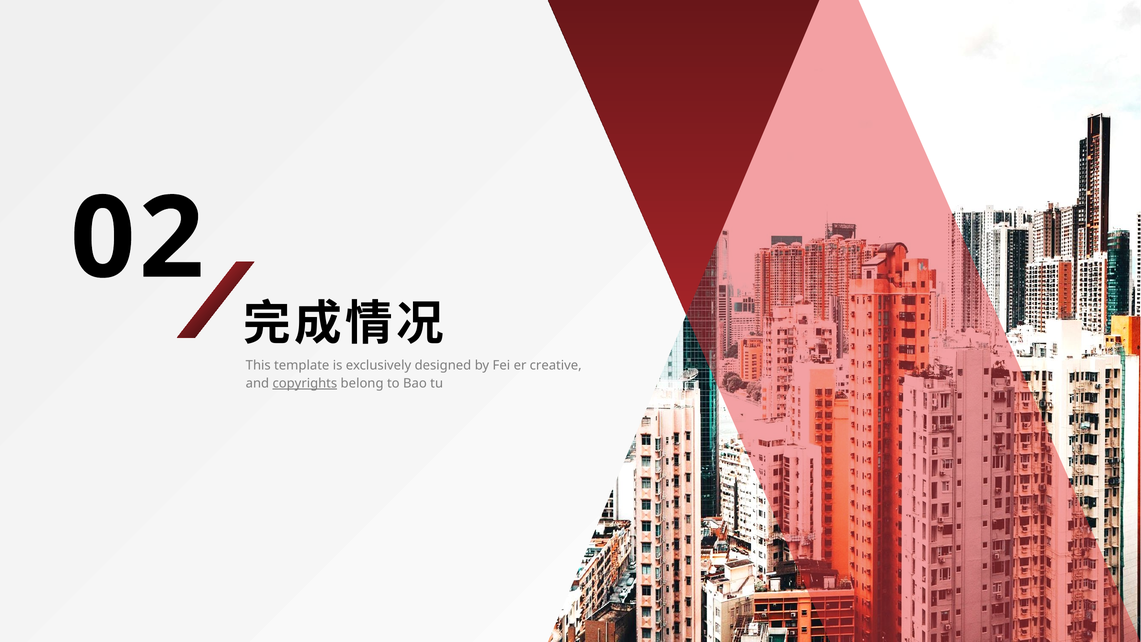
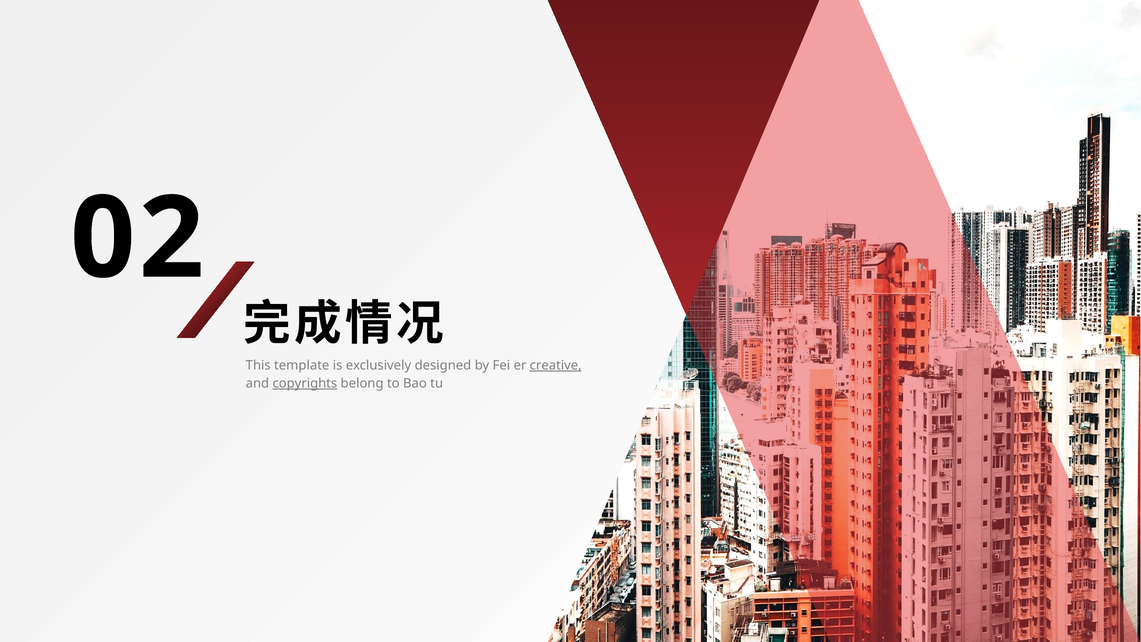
creative underline: none -> present (556, 365)
